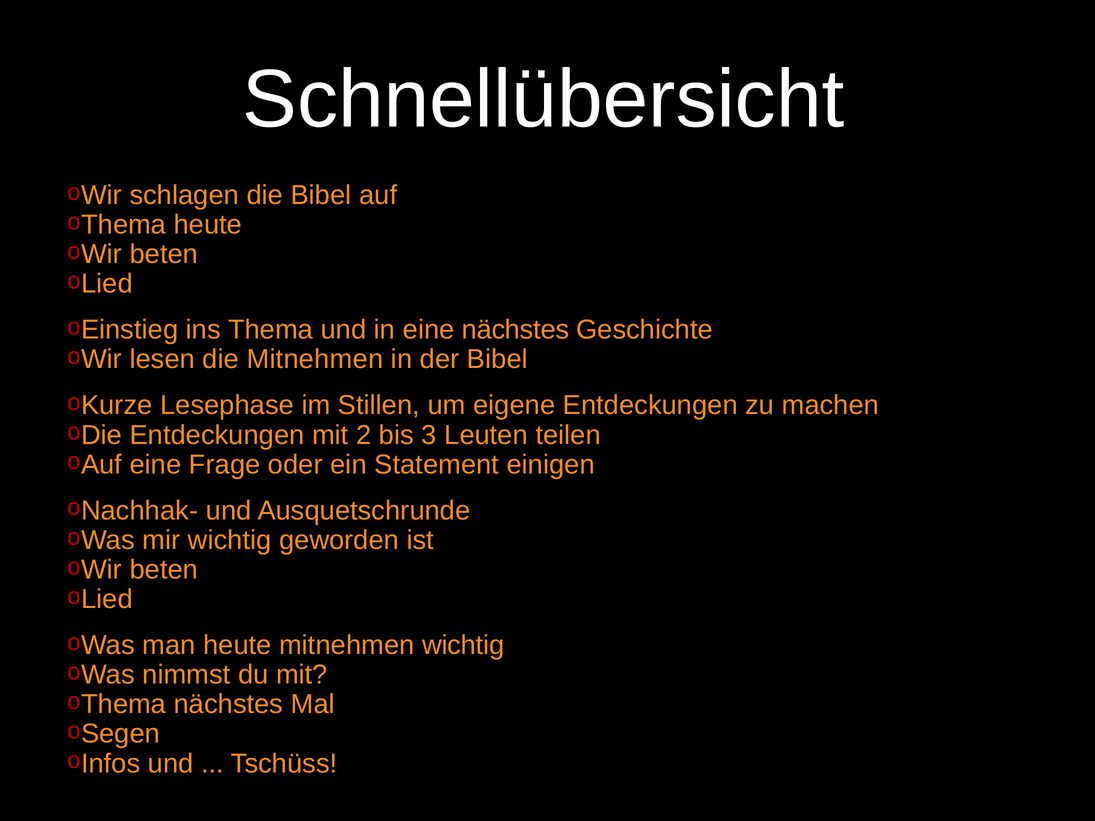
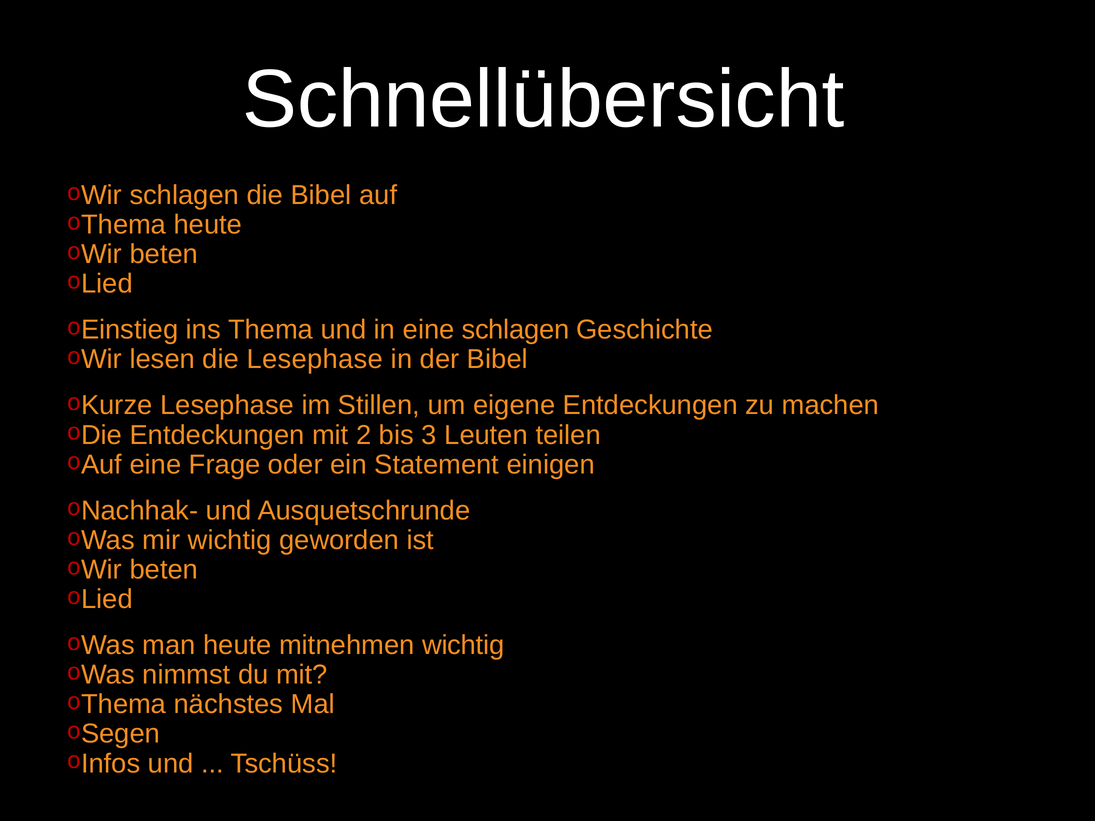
eine nächstes: nächstes -> schlagen (515, 330)
die Mitnehmen: Mitnehmen -> Lesephase (315, 360)
